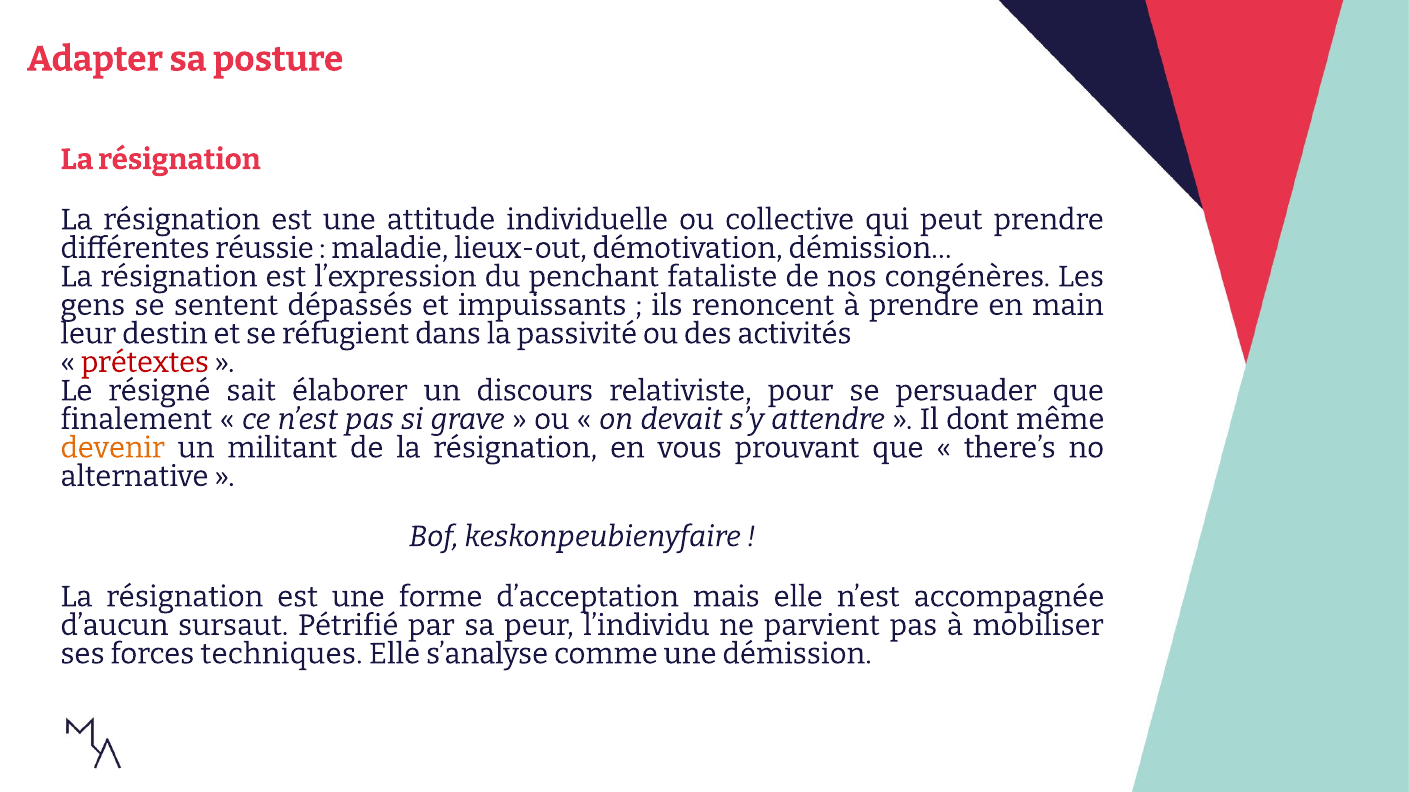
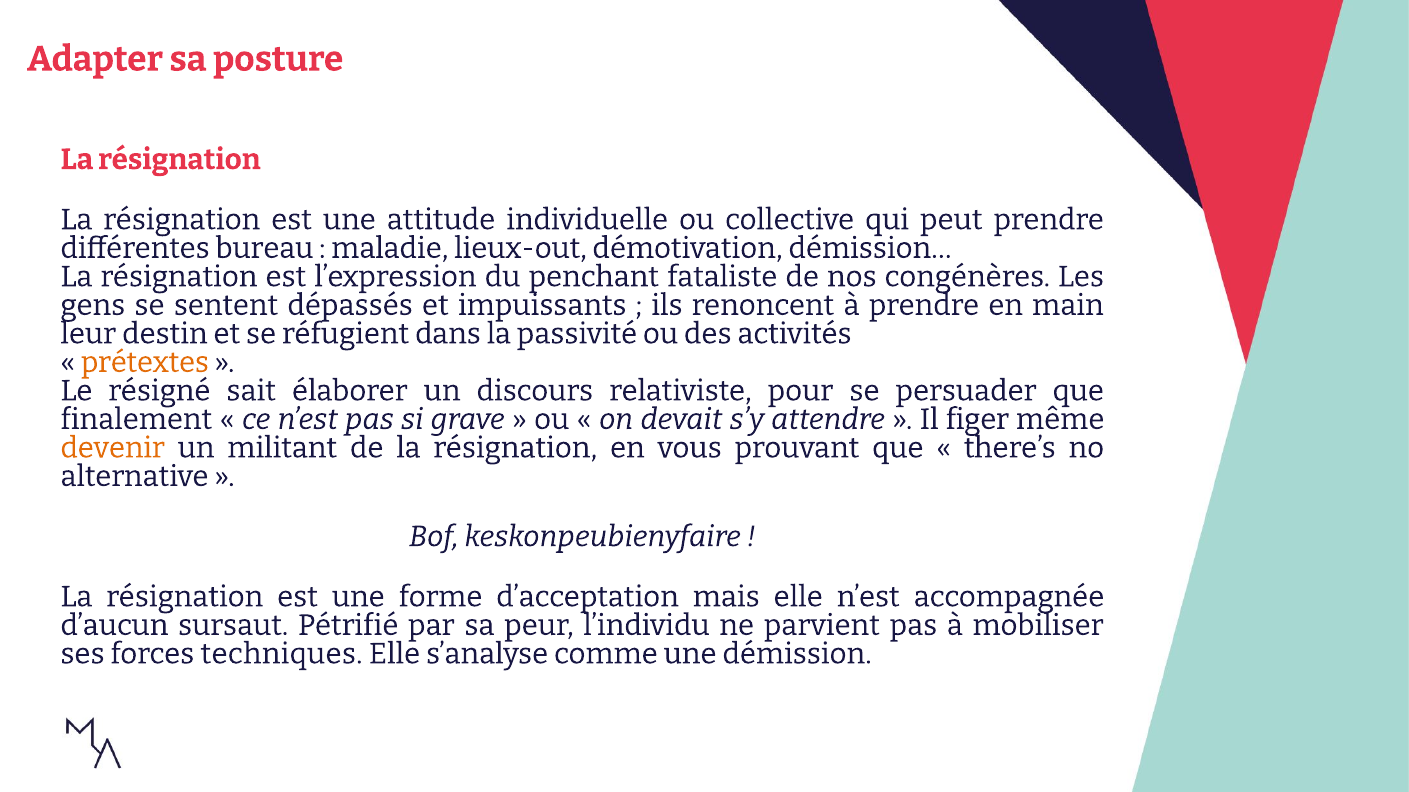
réussie: réussie -> bureau (264, 248)
prétextes colour: red -> orange (145, 362)
dont: dont -> figer (977, 420)
